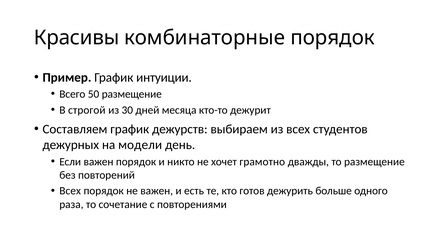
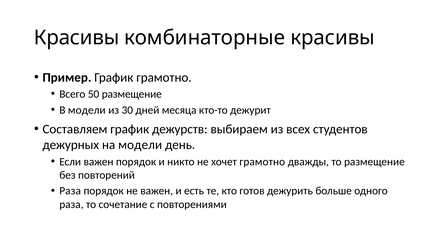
комбинаторные порядок: порядок -> красивы (333, 38)
График интуиции: интуиции -> грамотно (164, 77)
В строгой: строгой -> модели (87, 110)
Всех: Всех -> Раза (70, 191)
